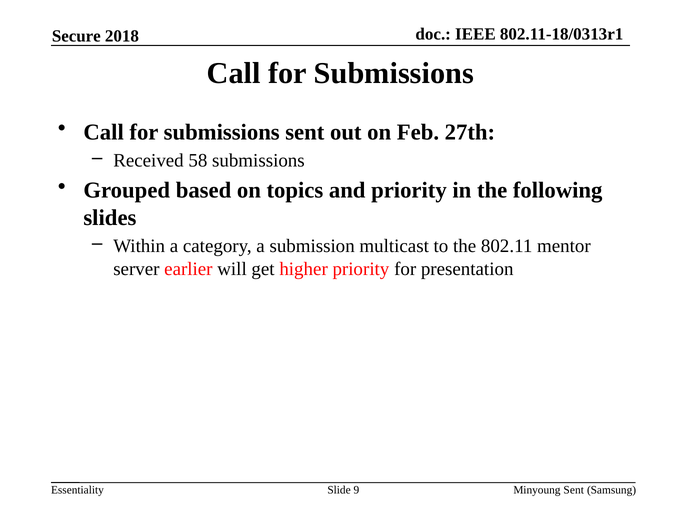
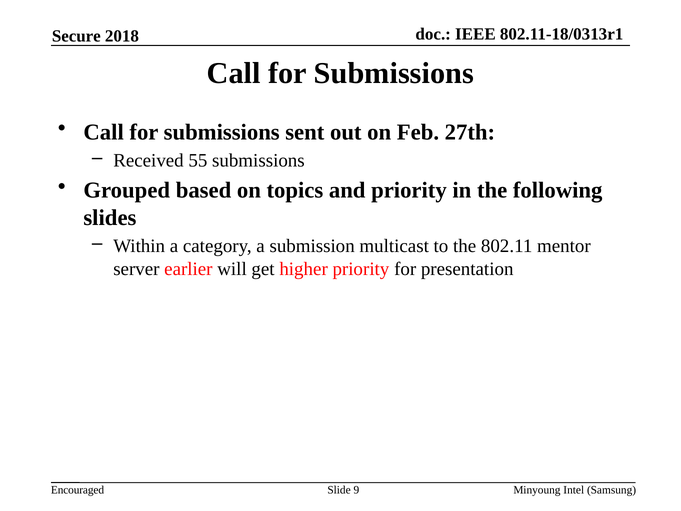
58: 58 -> 55 (198, 161)
Essentiality: Essentiality -> Encouraged (77, 490)
Minyoung Sent: Sent -> Intel (574, 490)
